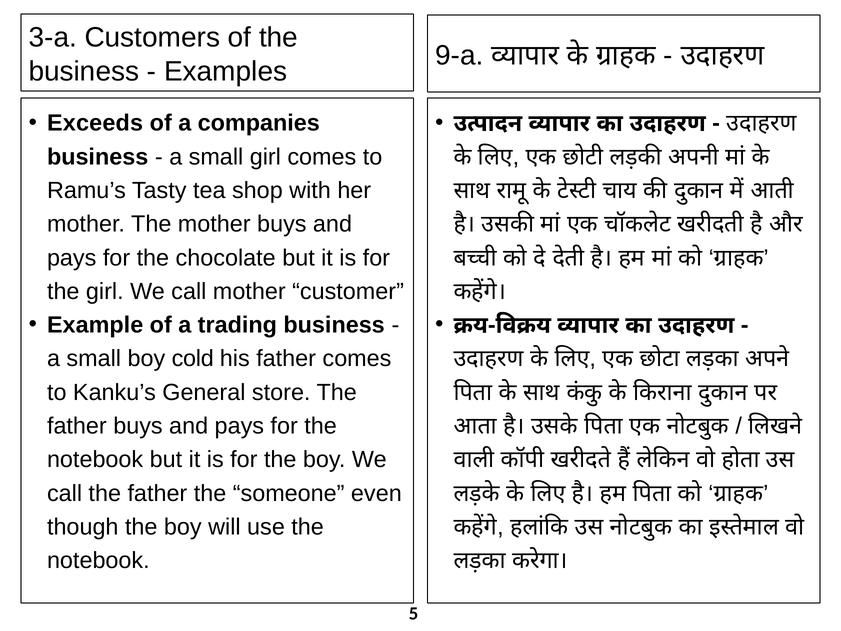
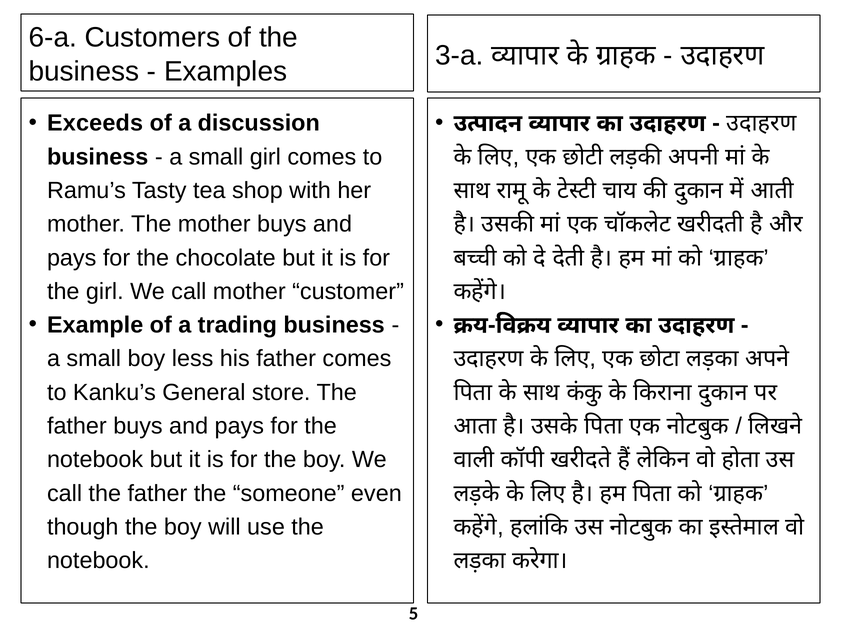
3-a: 3-a -> 6-a (53, 38)
9-a: 9-a -> 3-a (459, 56)
companies: companies -> discussion (259, 123)
cold: cold -> less (193, 359)
